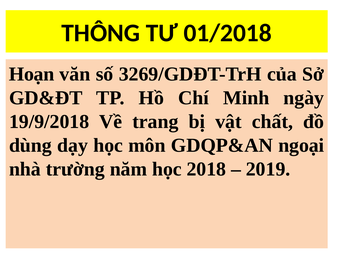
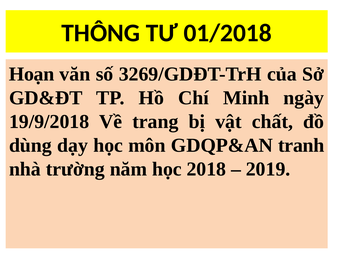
ngoại: ngoại -> tranh (301, 145)
